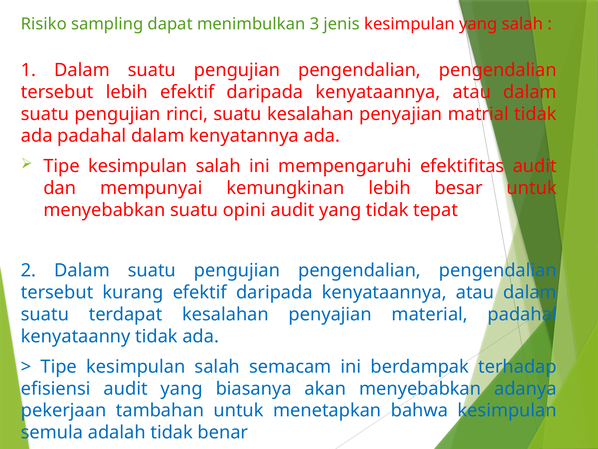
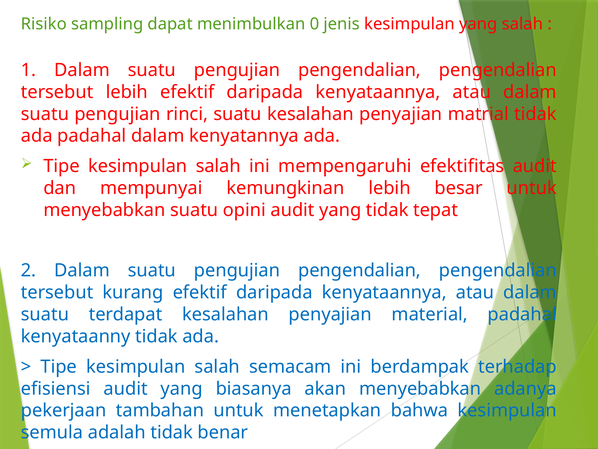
3: 3 -> 0 (315, 24)
